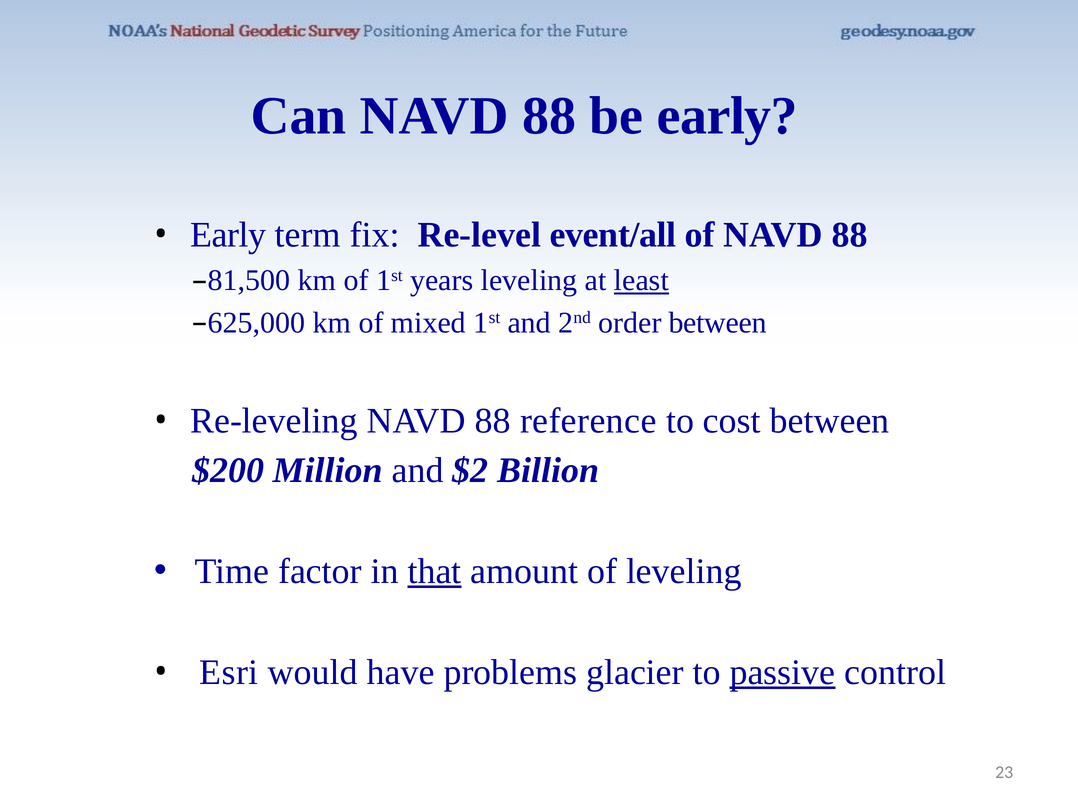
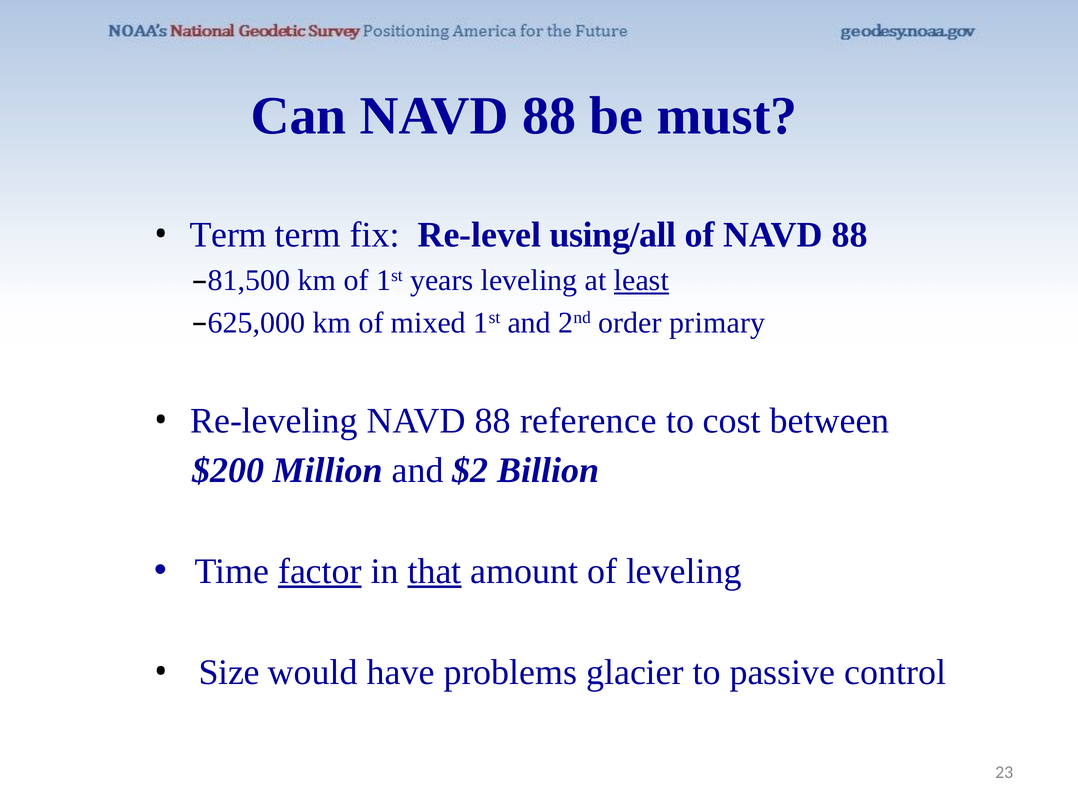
be early: early -> must (727, 116)
Early: Early -> Term (228, 235)
event/all: event/all -> using/all (613, 235)
order between: between -> primary (717, 323)
factor underline: none -> present (320, 571)
Esri: Esri -> Size (229, 672)
passive underline: present -> none (782, 672)
